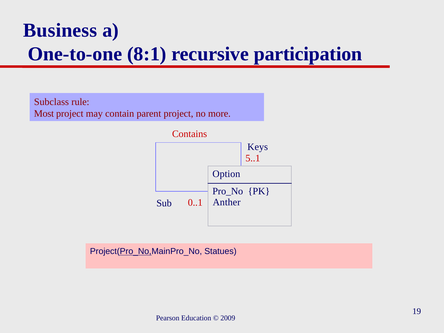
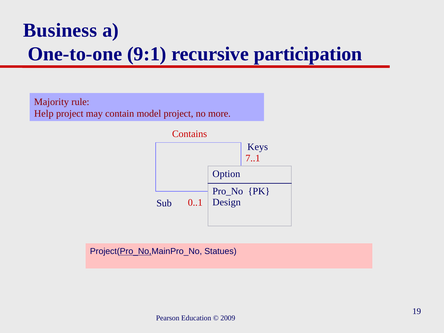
8:1: 8:1 -> 9:1 (147, 54)
Subclass: Subclass -> Majority (51, 102)
Most: Most -> Help (44, 114)
parent: parent -> model (149, 114)
5..1: 5..1 -> 7..1 (253, 158)
Anther: Anther -> Design (227, 202)
